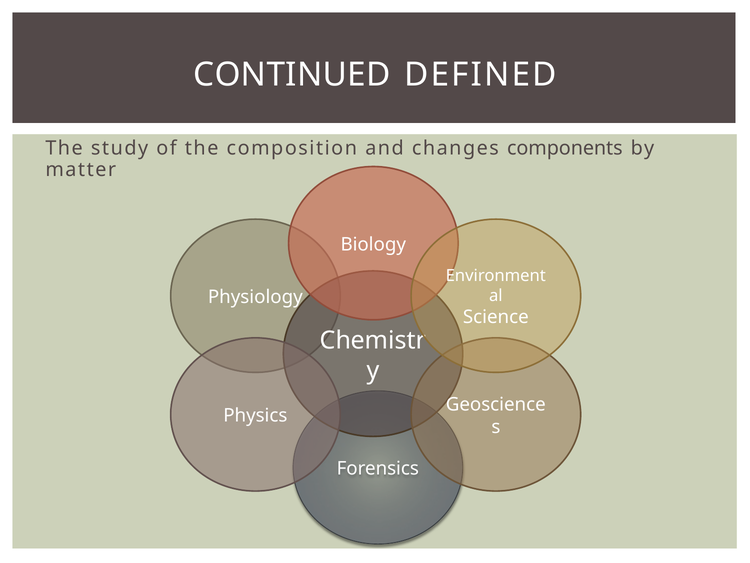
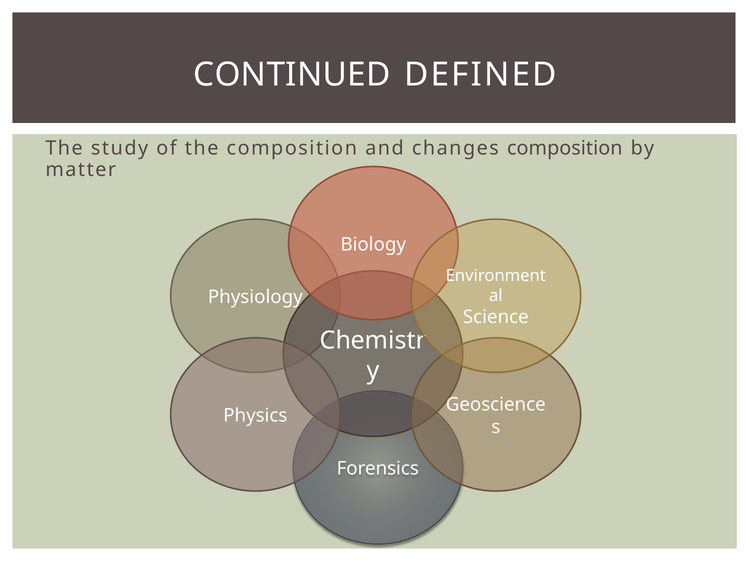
changes components: components -> composition (565, 148)
